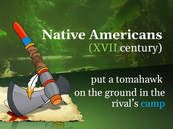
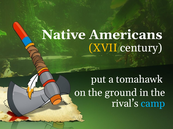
XVII colour: light green -> yellow (103, 48)
